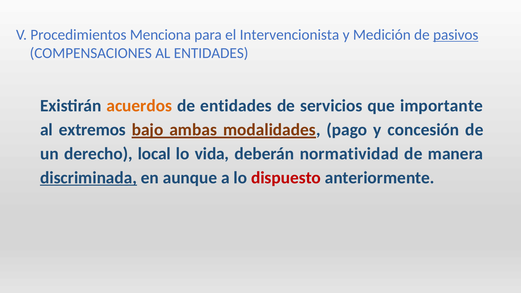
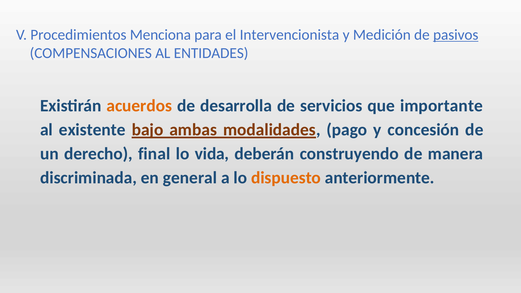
de entidades: entidades -> desarrolla (236, 106)
extremos: extremos -> existente (92, 130)
local: local -> final (154, 154)
normatividad: normatividad -> construyendo (349, 154)
discriminada underline: present -> none (89, 178)
aunque: aunque -> general (190, 178)
dispuesto colour: red -> orange (286, 178)
